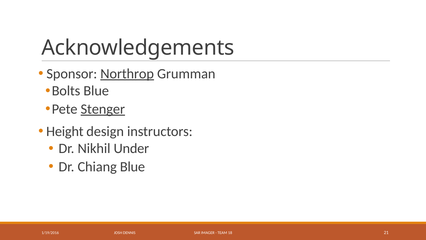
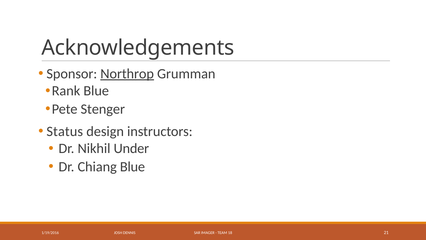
Bolts: Bolts -> Rank (66, 91)
Stenger underline: present -> none (103, 109)
Height: Height -> Status (65, 131)
